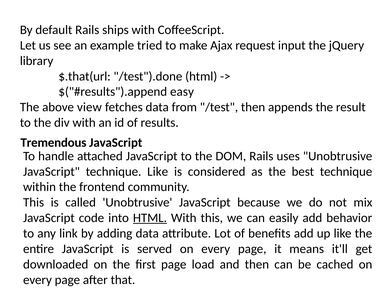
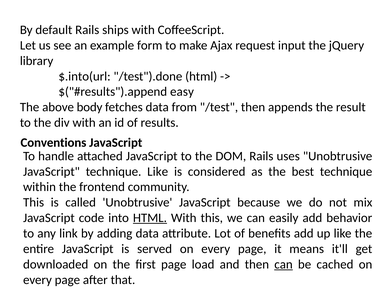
tried: tried -> form (150, 45)
$.that(url: $.that(url -> $.into(url (85, 76)
view: view -> body (90, 107)
Tremendous: Tremendous -> Conventions (53, 142)
can underline: none -> present (284, 264)
